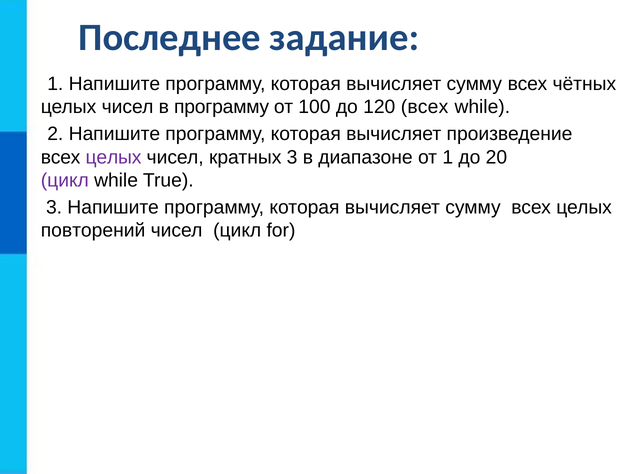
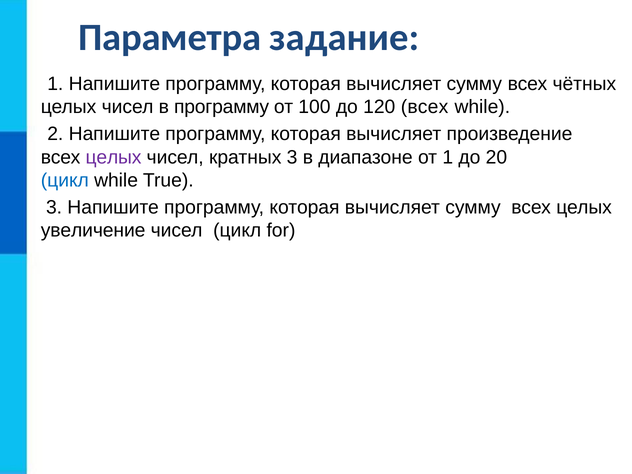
Последнее: Последнее -> Параметра (170, 38)
цикл colour: purple -> blue (65, 180)
повторений: повторений -> увеличение (93, 231)
